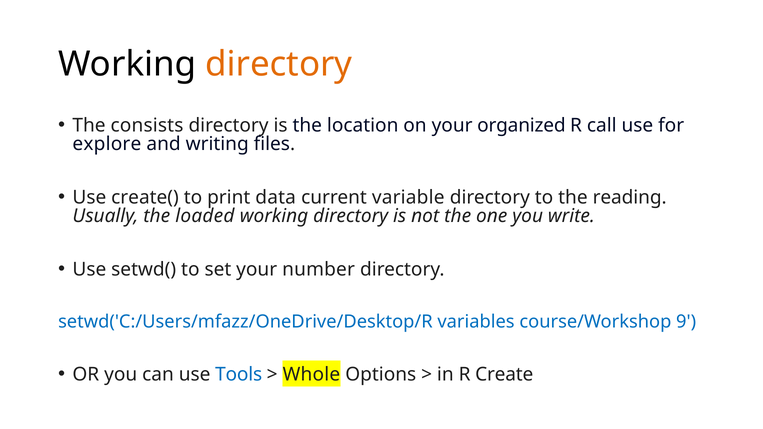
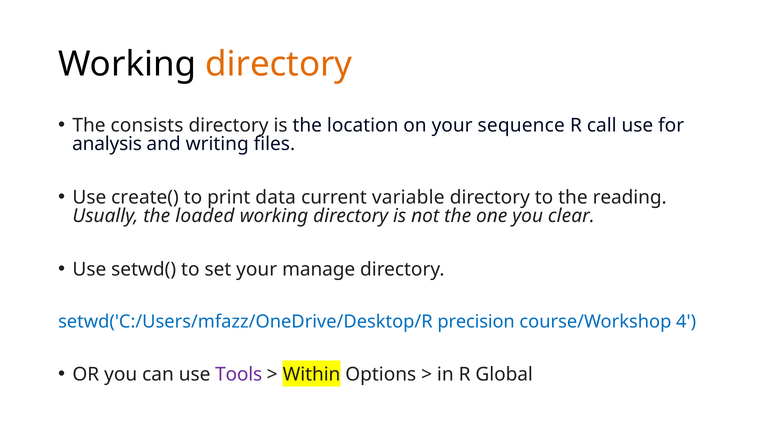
organized: organized -> sequence (521, 126)
explore: explore -> analysis (107, 144)
write: write -> clear (571, 216)
number: number -> manage (319, 270)
variables: variables -> precision (476, 322)
9: 9 -> 4 (686, 322)
Tools colour: blue -> purple (239, 375)
Whole: Whole -> Within (312, 375)
Create: Create -> Global (504, 375)
